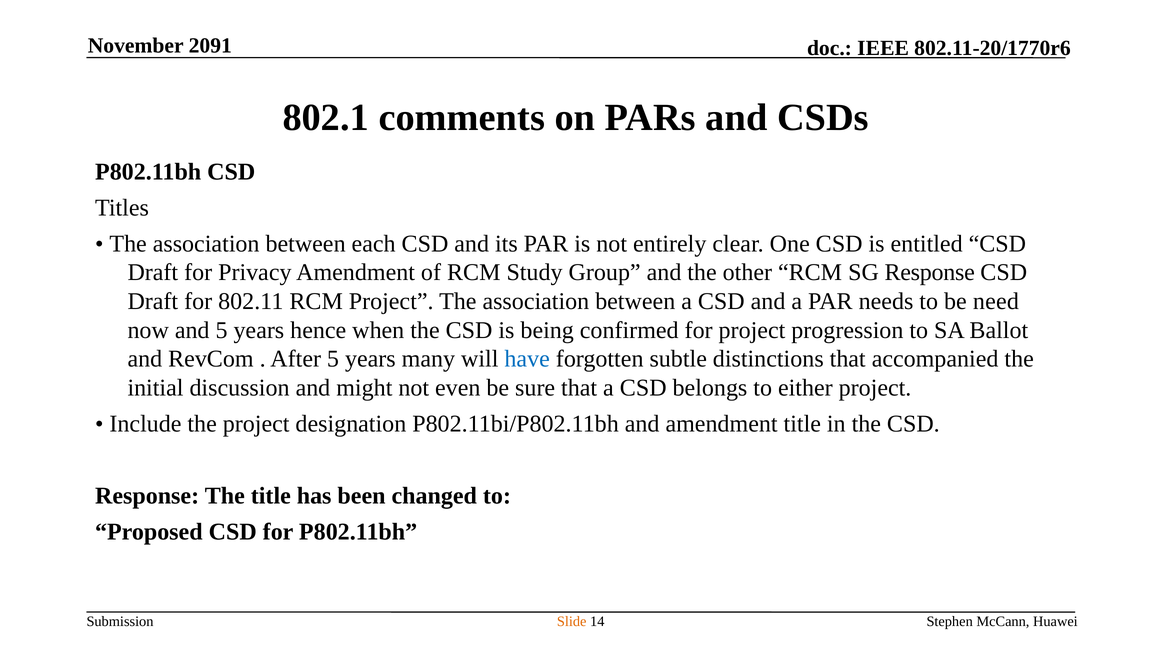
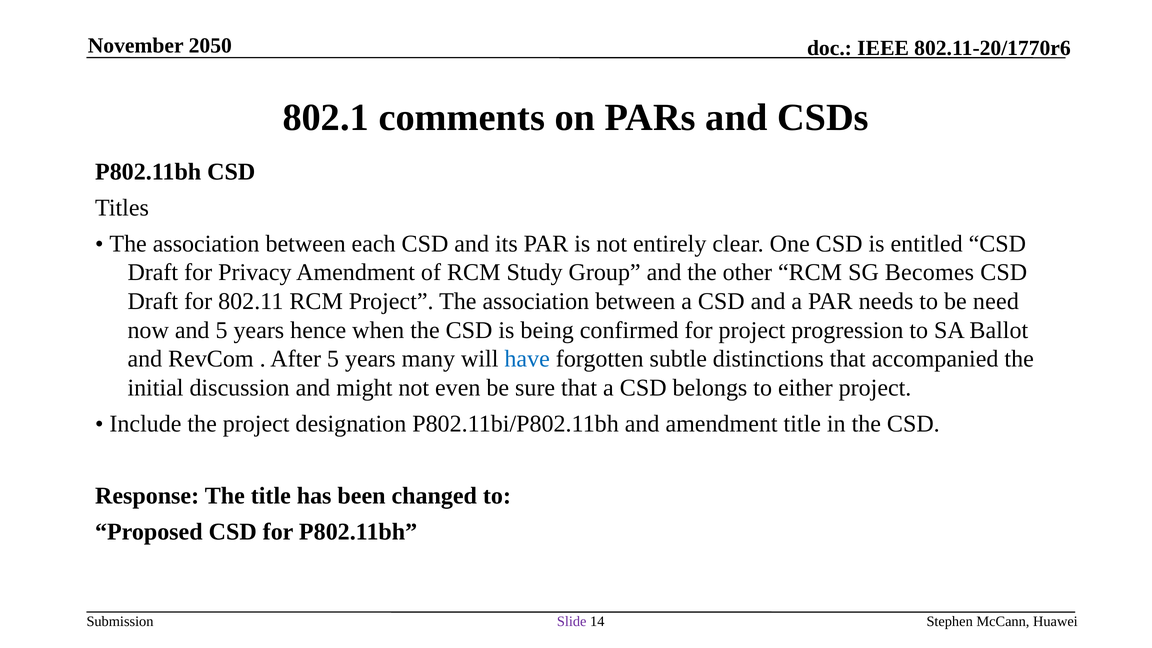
2091: 2091 -> 2050 (210, 46)
SG Response: Response -> Becomes (929, 272)
Slide colour: orange -> purple (572, 621)
